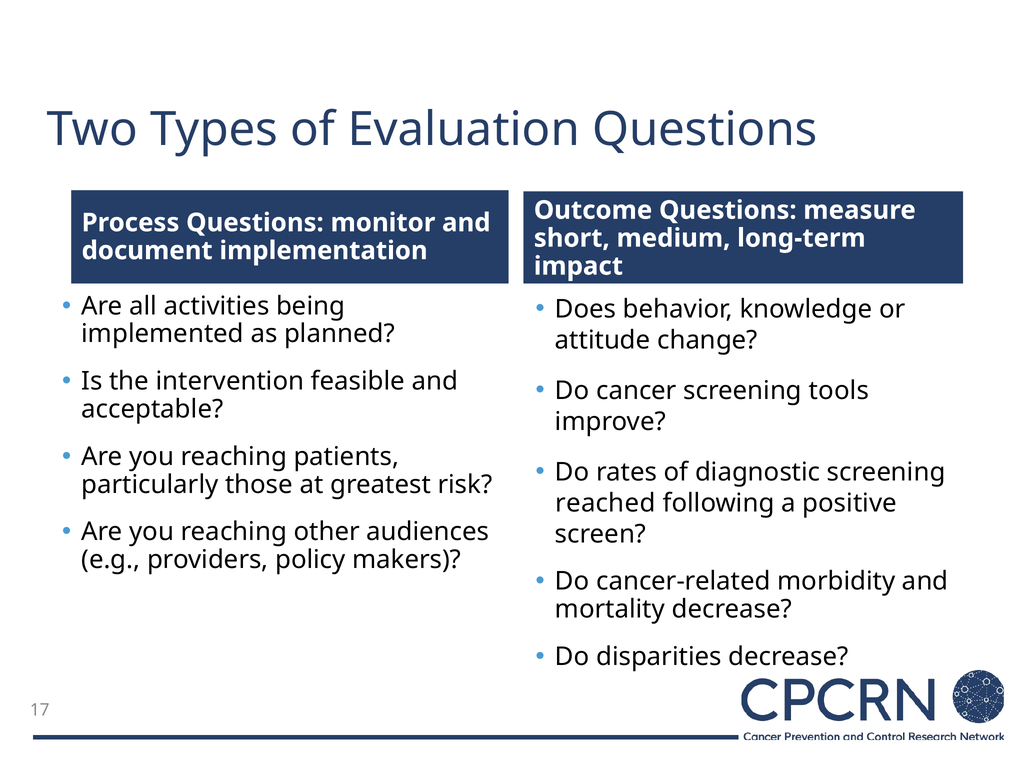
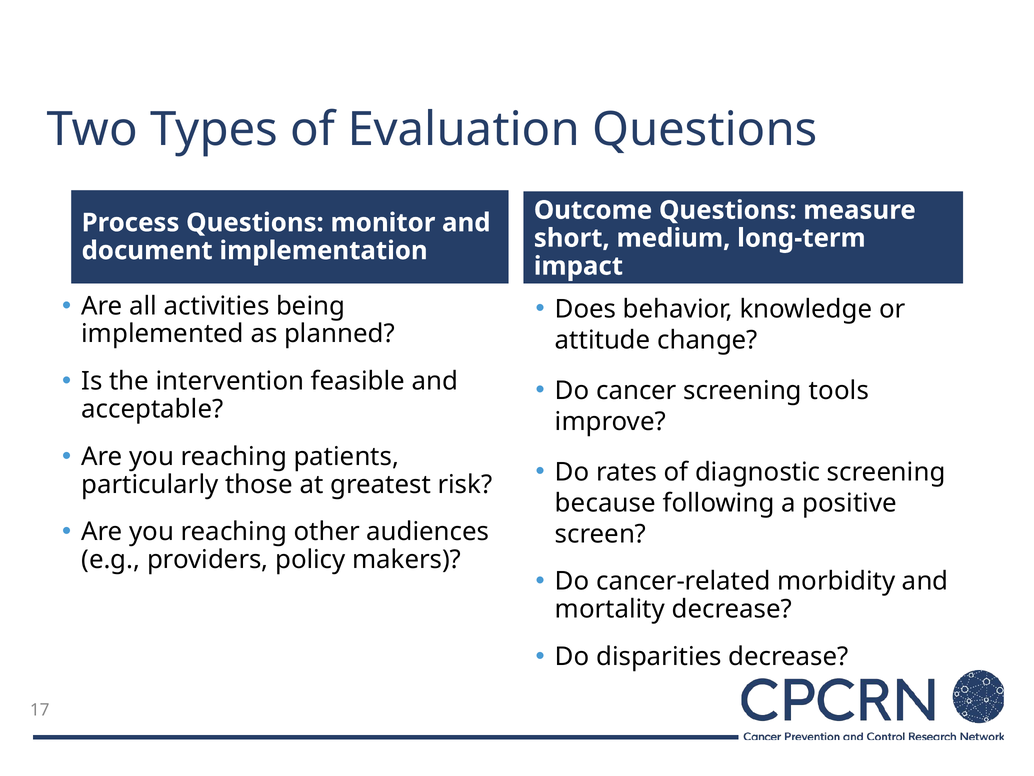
reached: reached -> because (605, 503)
